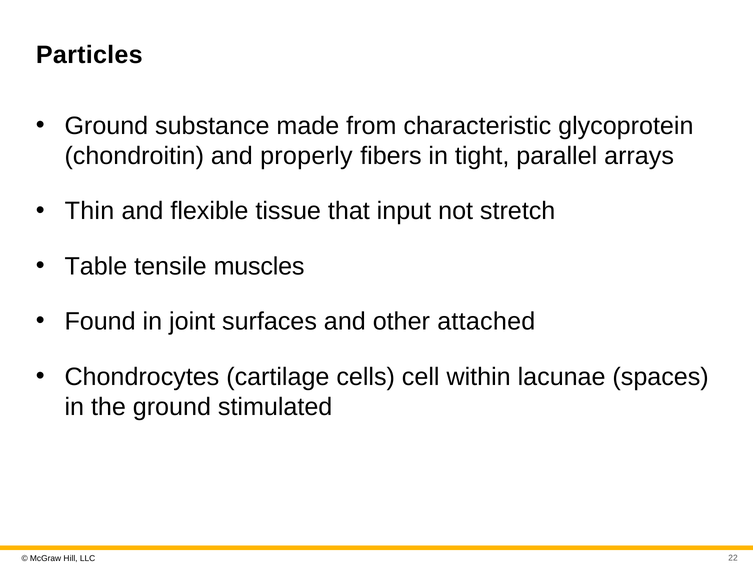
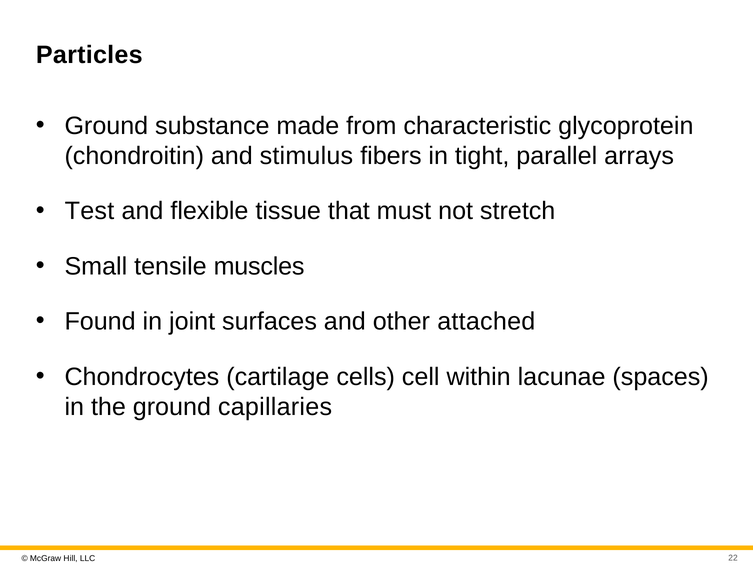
properly: properly -> stimulus (306, 156)
Thin: Thin -> Test (89, 211)
input: input -> must (404, 211)
Table: Table -> Small (96, 266)
stimulated: stimulated -> capillaries (275, 407)
